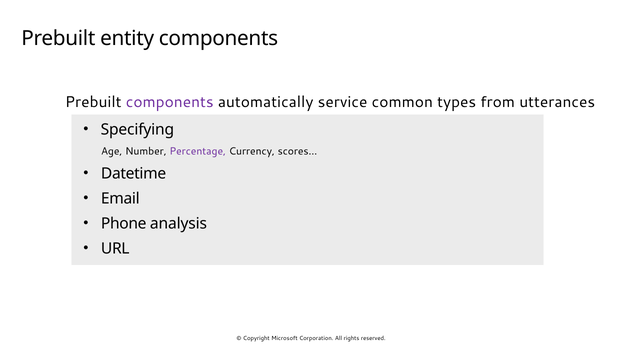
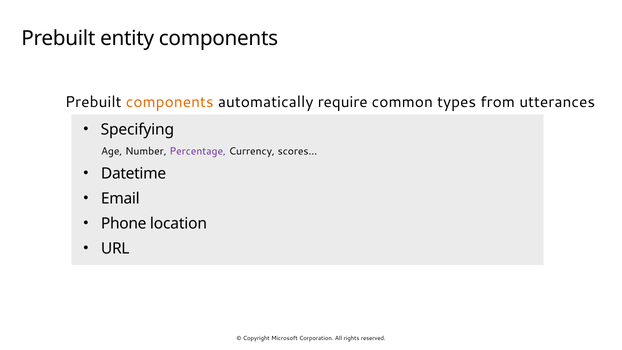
components colour: purple -> orange (170, 102)
service: service -> require (343, 102)
analysis: analysis -> location (179, 223)
